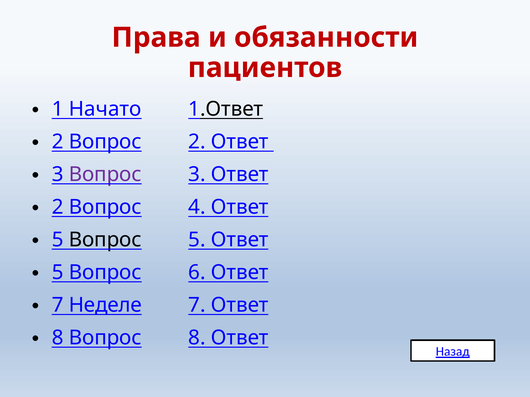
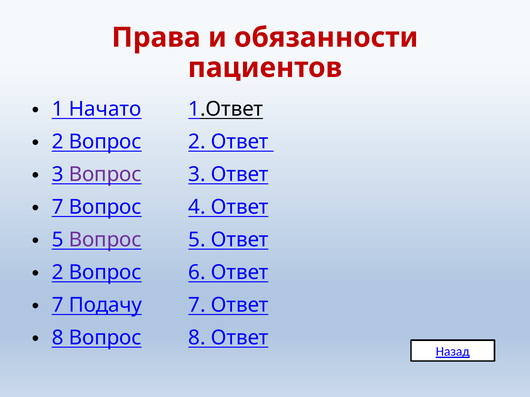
2: 2 -> 7 (58, 207)
Вопрос colour: black -> purple (105, 240)
5: 5 -> 2 (58, 273)
Неделе: Неделе -> Подачу (105, 306)
